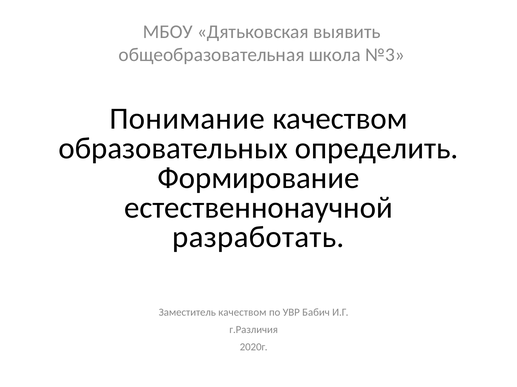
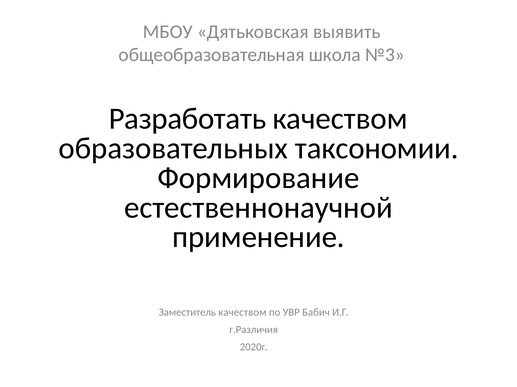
Понимание: Понимание -> Разработать (187, 119)
определить: определить -> таксономии (377, 149)
разработать: разработать -> применение (258, 238)
